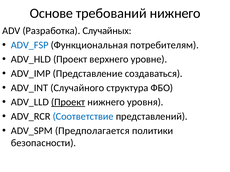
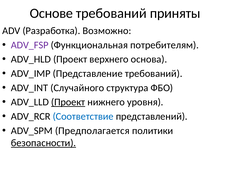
требований нижнего: нижнего -> приняты (175, 13)
Случайных: Случайных -> Возможно (107, 31)
ADV_FSP colour: blue -> purple (30, 45)
уровне: уровне -> основа (149, 59)
Представление создаваться: создаваться -> требований (154, 74)
безопасности underline: none -> present (43, 143)
